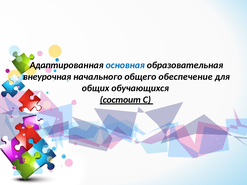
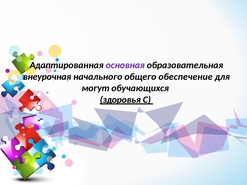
основная colour: blue -> purple (125, 65)
общих: общих -> могут (96, 88)
состоит: состоит -> здоровья (120, 100)
